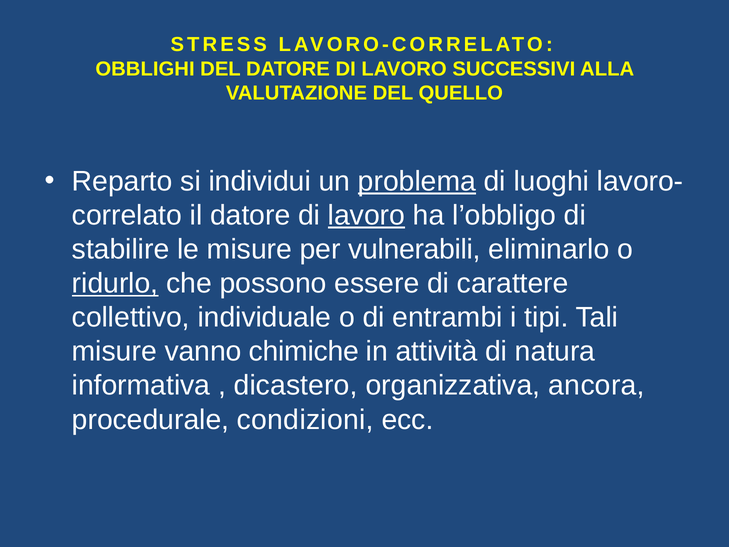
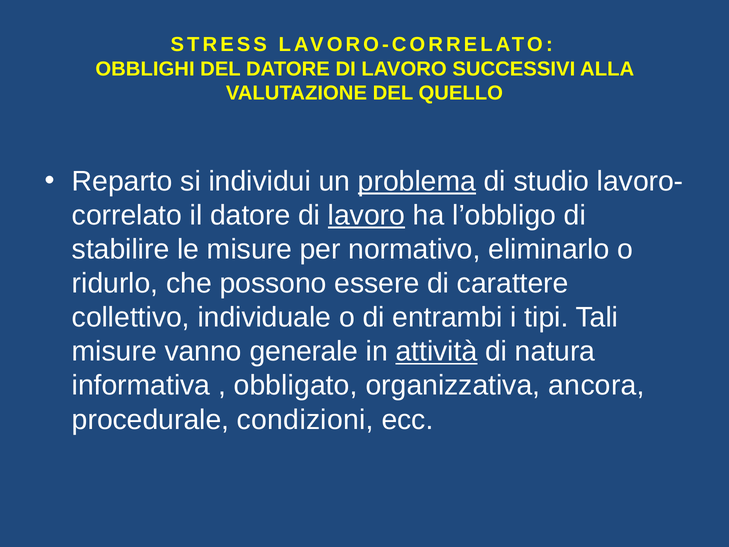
luoghi: luoghi -> studio (551, 181)
vulnerabili: vulnerabili -> normativo (415, 249)
ridurlo underline: present -> none (115, 283)
chimiche: chimiche -> generale (304, 351)
attività underline: none -> present (436, 351)
dicastero: dicastero -> obbligato (296, 385)
